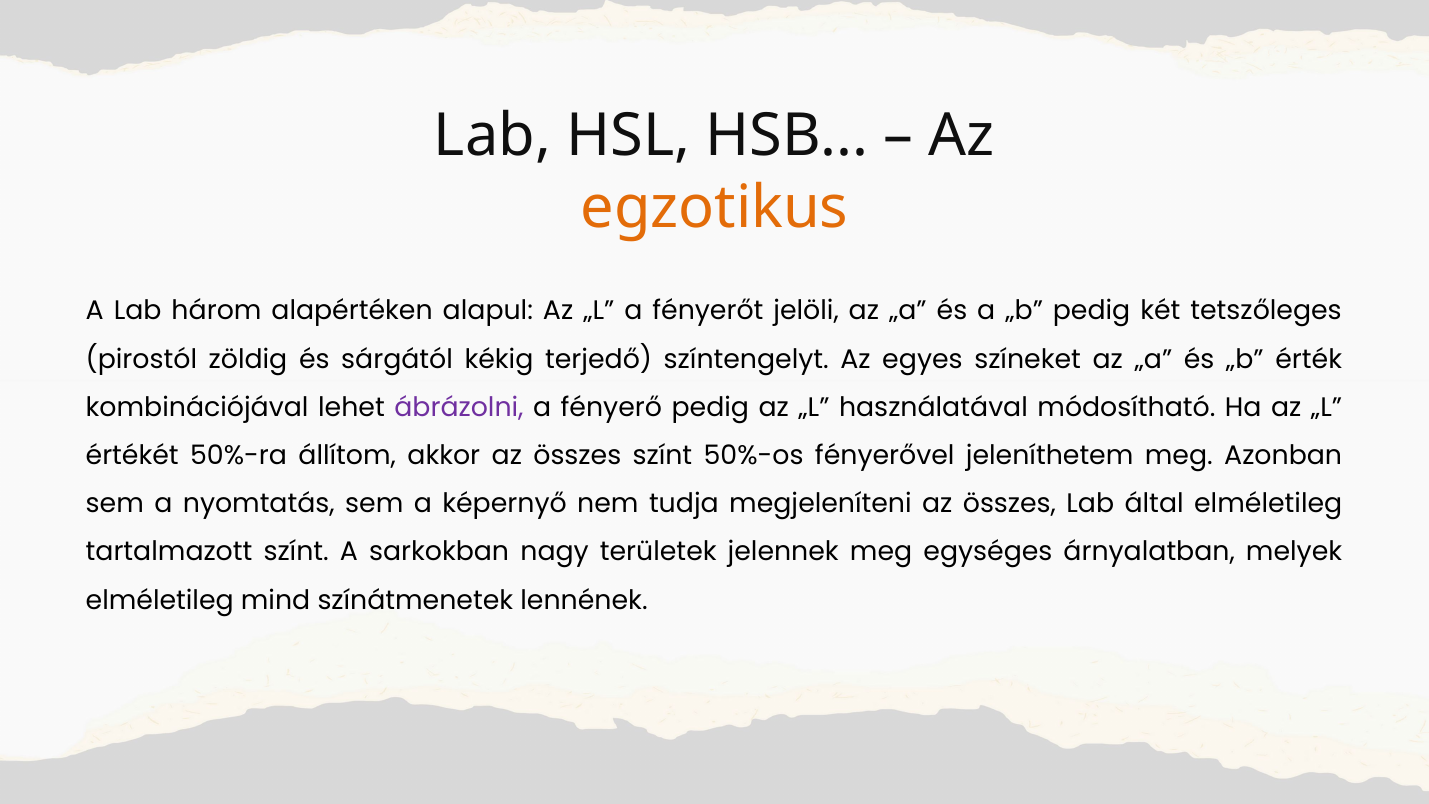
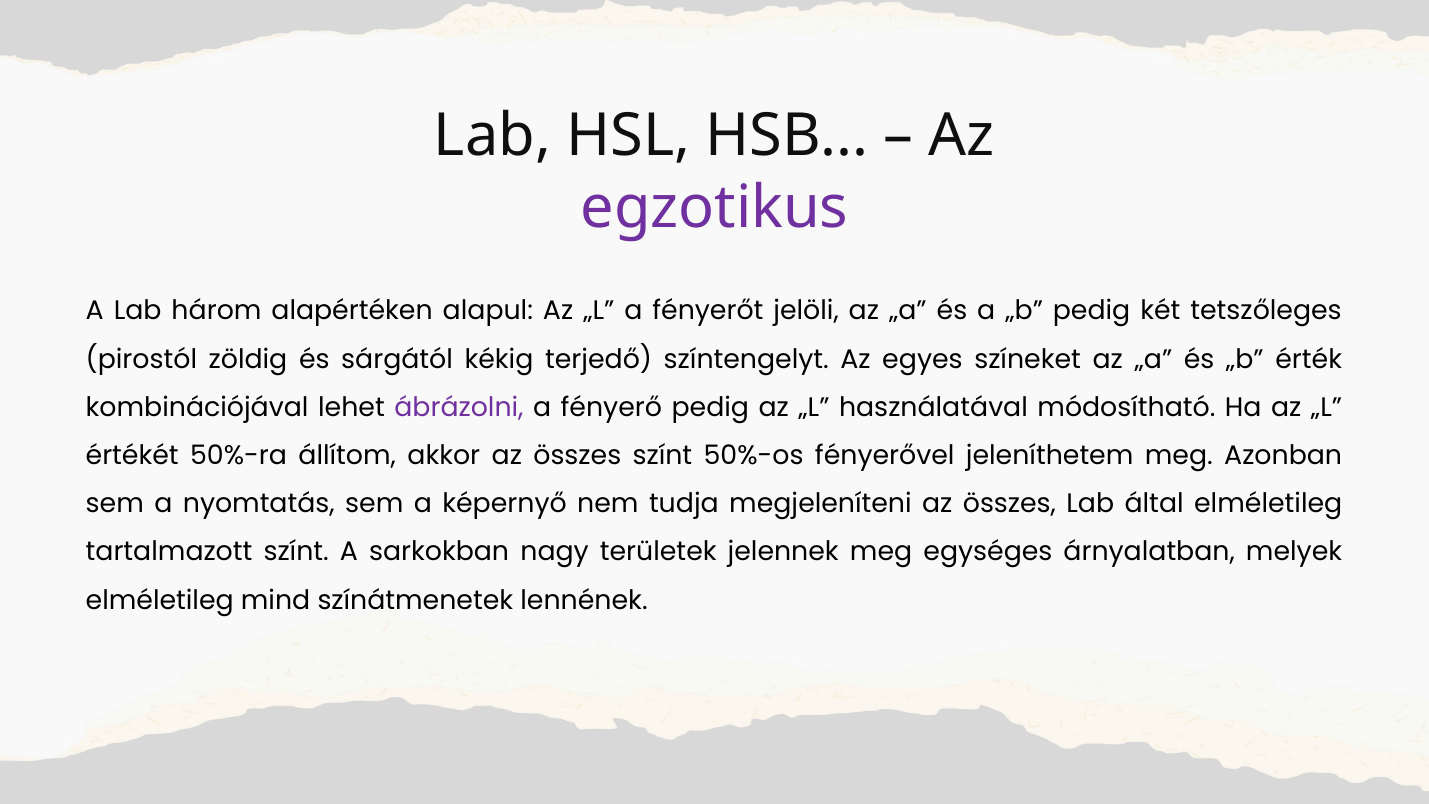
egzotikus colour: orange -> purple (714, 208)
